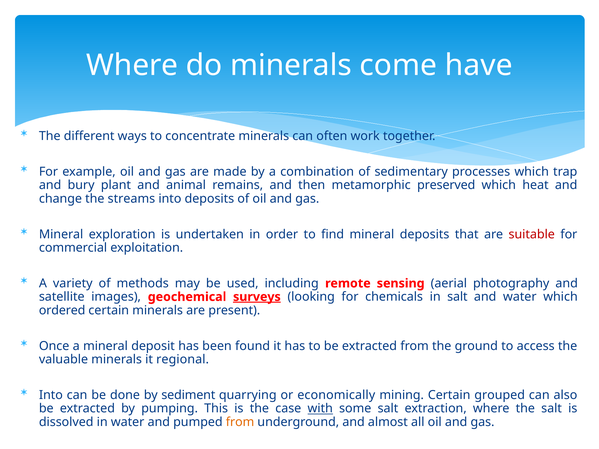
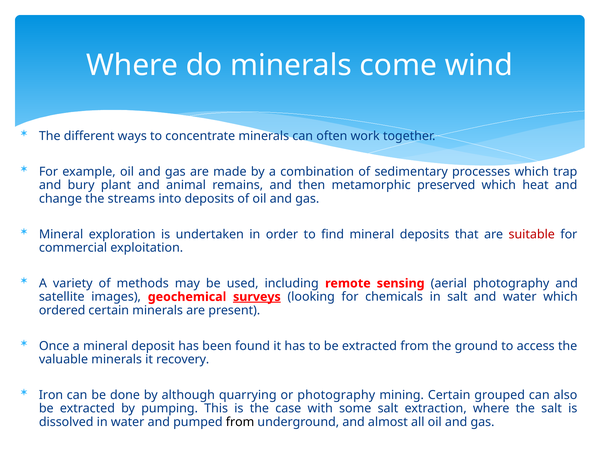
have: have -> wind (479, 65)
regional: regional -> recovery (183, 360)
Into: Into -> Iron (51, 395)
sediment: sediment -> although (188, 395)
or economically: economically -> photography (336, 395)
with underline: present -> none (320, 409)
from colour: orange -> black (240, 422)
